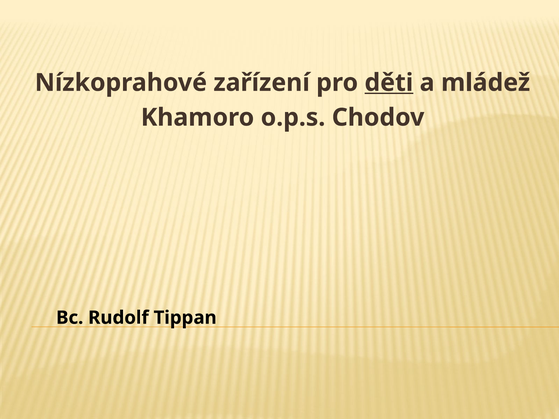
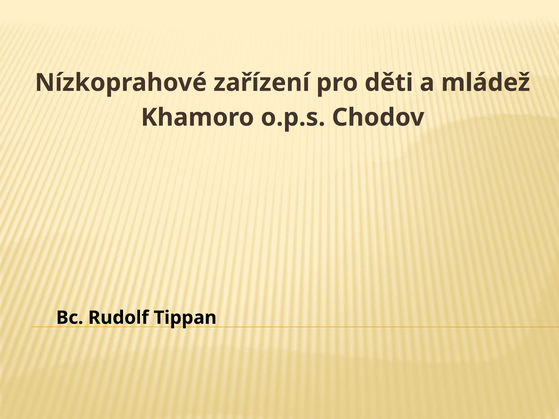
děti underline: present -> none (389, 83)
